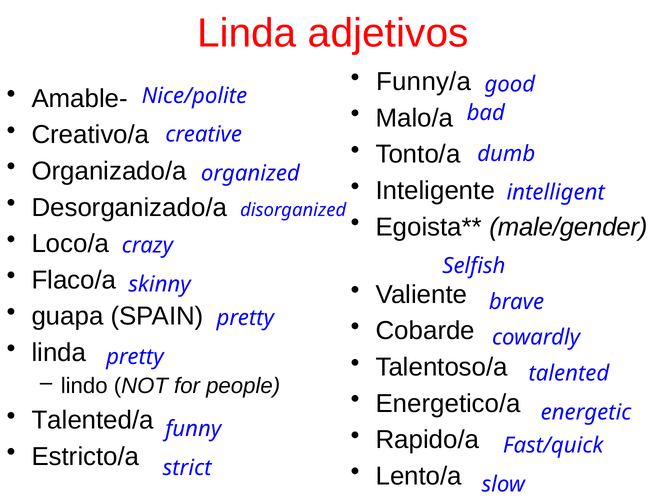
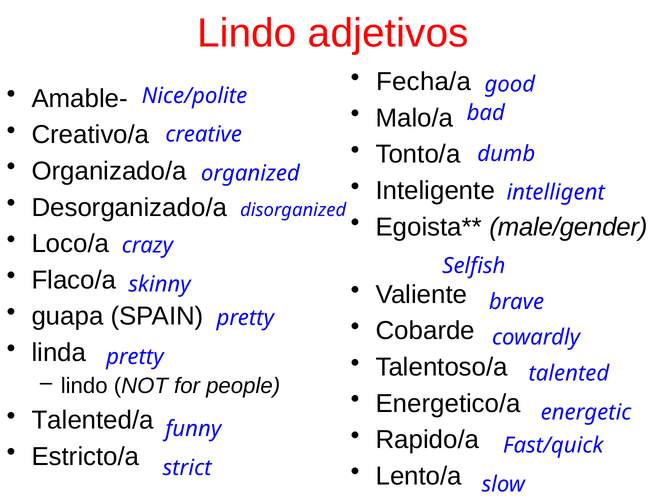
Linda: Linda -> Lindo (247, 33)
Funny/a: Funny/a -> Fecha/a (424, 82)
